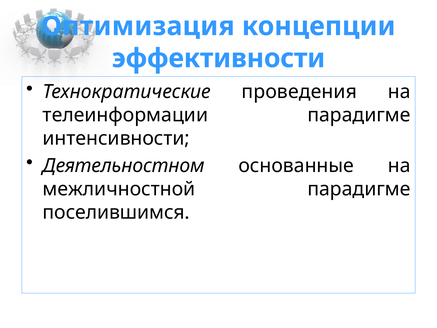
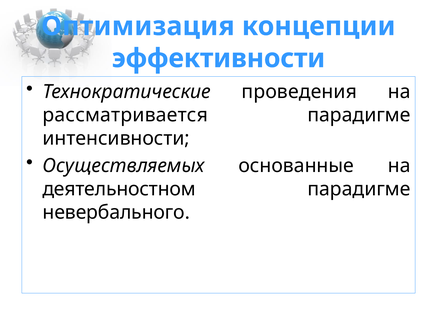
телеинформации: телеинформации -> рассматривается (125, 115)
Деятельностном: Деятельностном -> Осуществляемых (123, 165)
межличностной: межличностной -> деятельностном (119, 189)
поселившимся: поселившимся -> невербального (116, 212)
